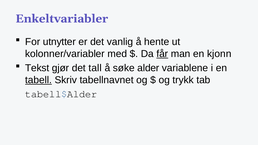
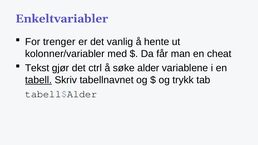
utnytter: utnytter -> trenger (59, 42)
får underline: present -> none (162, 54)
kjonn: kjonn -> cheat (219, 54)
tall: tall -> ctrl (95, 68)
